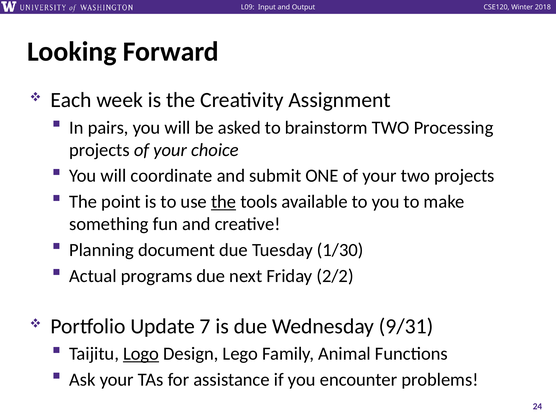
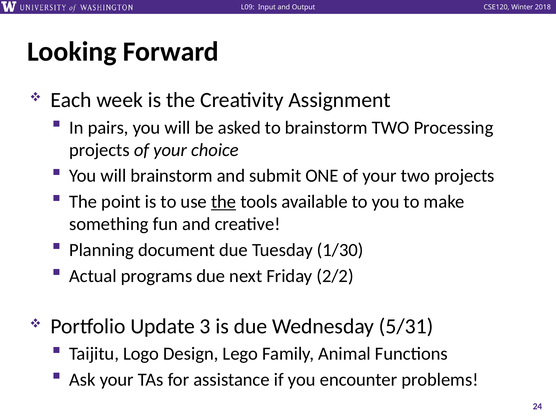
will coordinate: coordinate -> brainstorm (172, 176)
7: 7 -> 3 (205, 326)
9/31: 9/31 -> 5/31 (406, 326)
Logo underline: present -> none (141, 354)
